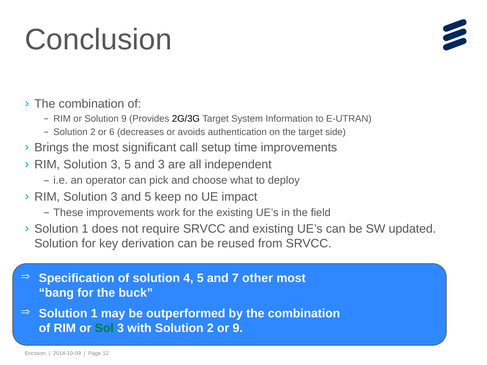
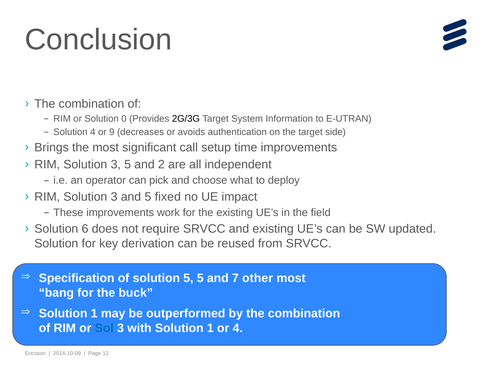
Solution 9: 9 -> 0 (124, 119)
2: 2 -> 4 (93, 132)
6: 6 -> 9 (112, 132)
and 3: 3 -> 2 (161, 165)
keep: keep -> fixed (168, 197)
1: 1 -> 6 (85, 229)
solution 4: 4 -> 5 (188, 278)
Sol colour: green -> blue (104, 328)
with Solution 2: 2 -> 1 (210, 328)
or 9: 9 -> 4 (238, 328)
